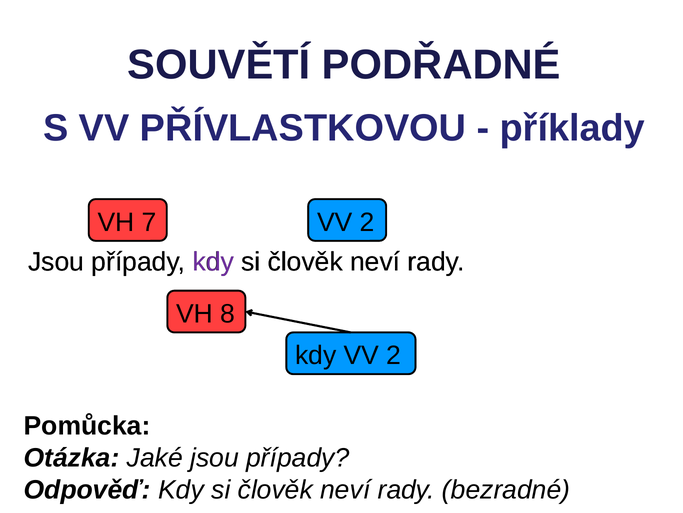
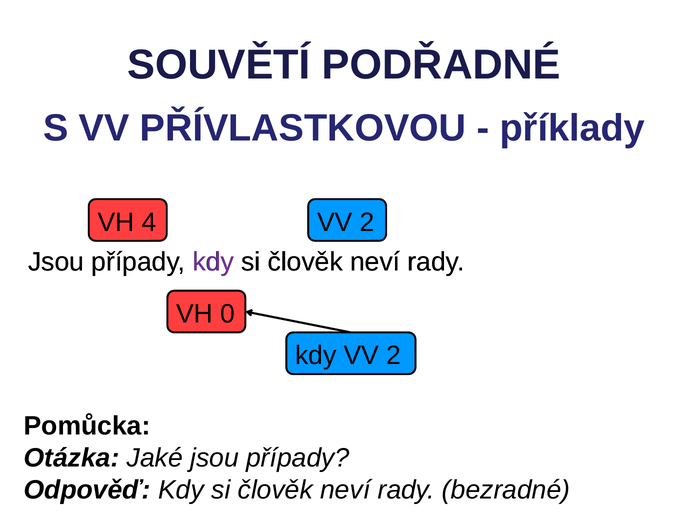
7: 7 -> 4 (149, 222)
8: 8 -> 0 (228, 313)
